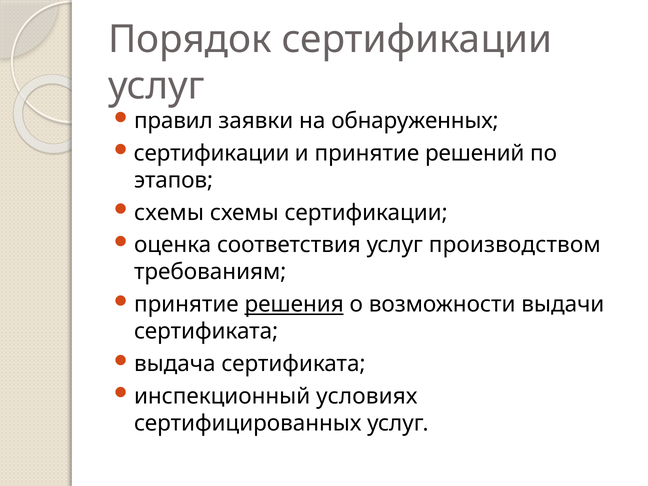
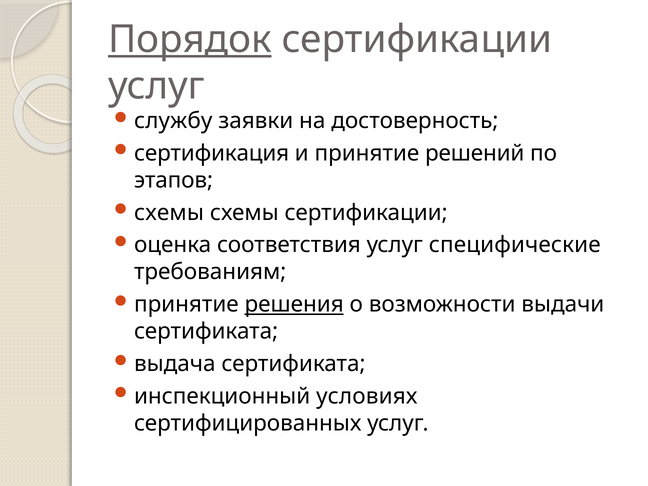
Порядок underline: none -> present (190, 39)
правил: правил -> службу (173, 121)
обнаруженных: обнаруженных -> достоверность (415, 121)
сертификации: сертификации -> сертификация (212, 153)
производством: производством -> специфические (515, 245)
